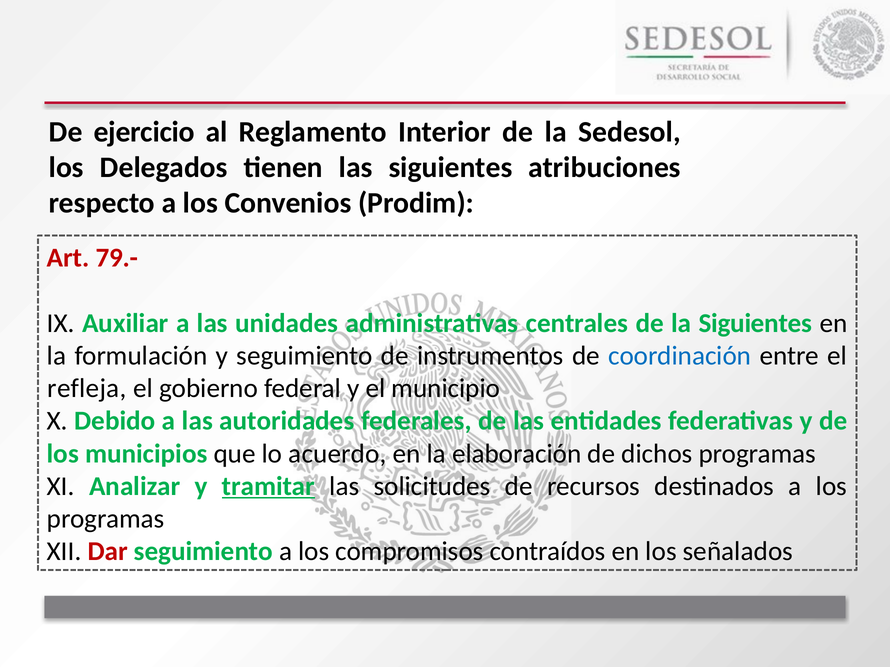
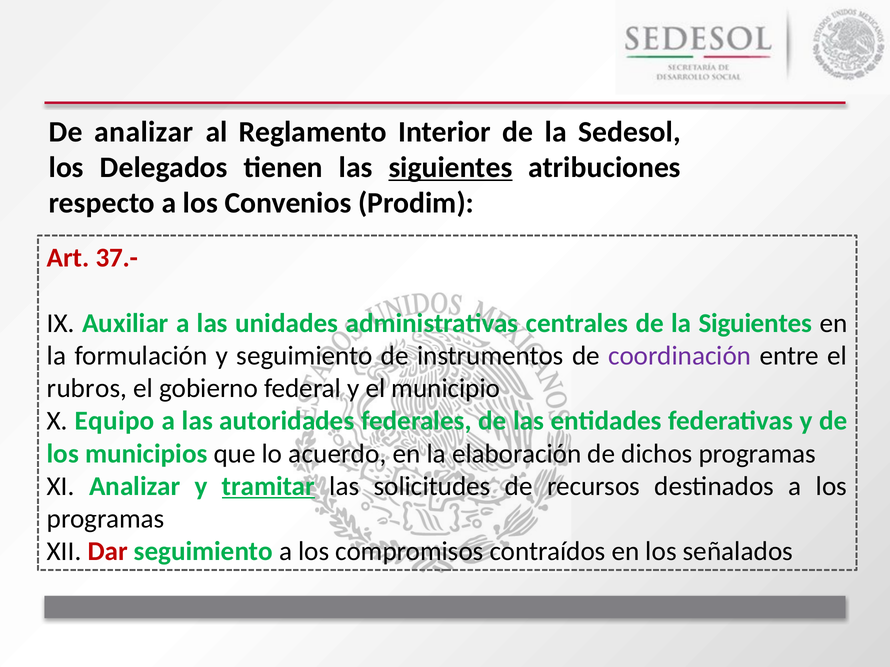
De ejercicio: ejercicio -> analizar (144, 132)
siguientes underline: none -> present (451, 168)
79.-: 79.- -> 37.- (117, 258)
coordinación colour: blue -> purple (680, 356)
refleja: refleja -> rubros (87, 389)
Debido: Debido -> Equipo (115, 421)
